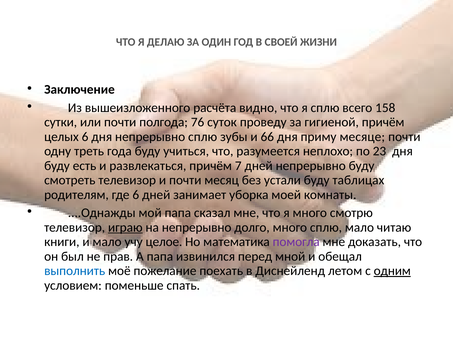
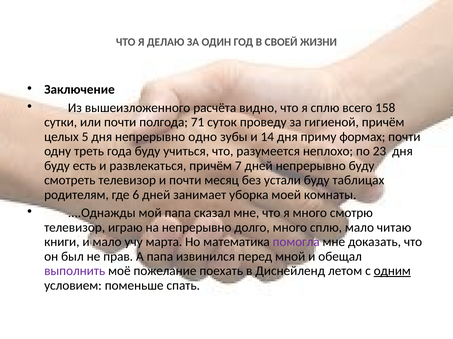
76: 76 -> 71 (198, 122)
целых 6: 6 -> 5 (85, 137)
непрерывно сплю: сплю -> одно (203, 137)
66: 66 -> 14 (267, 137)
месяце: месяце -> формах (362, 137)
играю underline: present -> none (125, 228)
целое: целое -> марта (164, 242)
выполнить colour: blue -> purple (75, 271)
